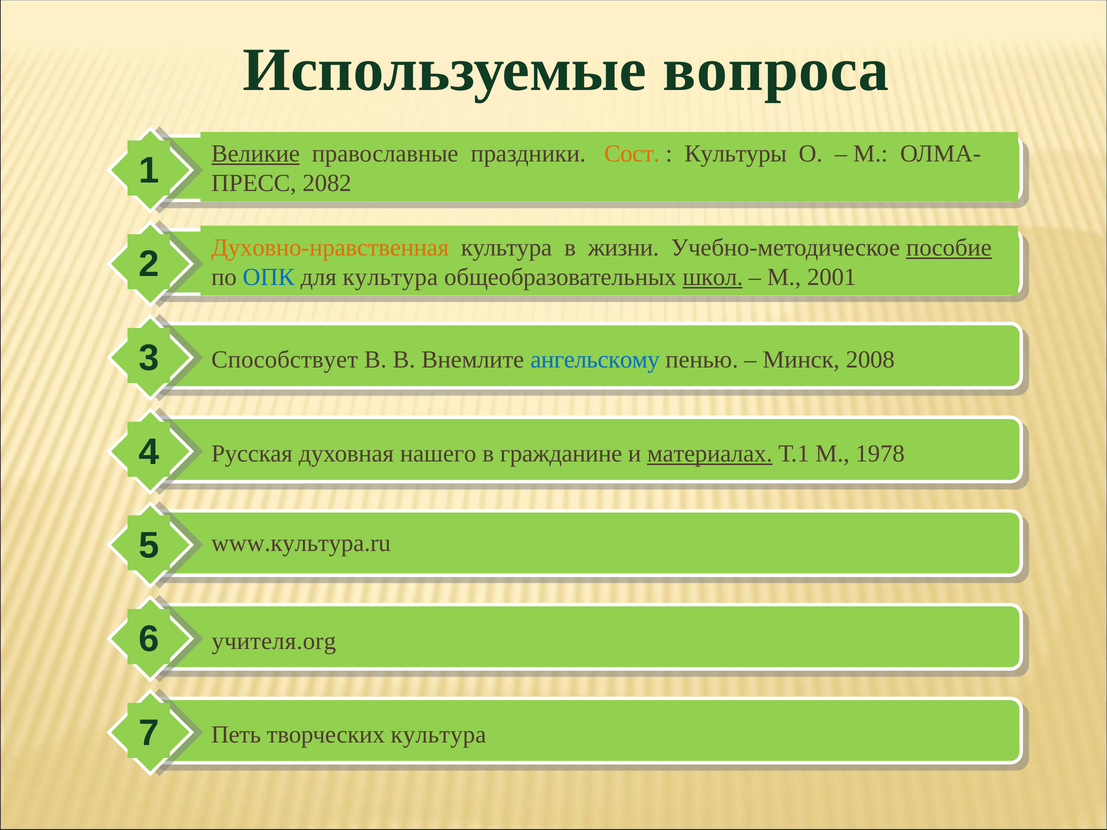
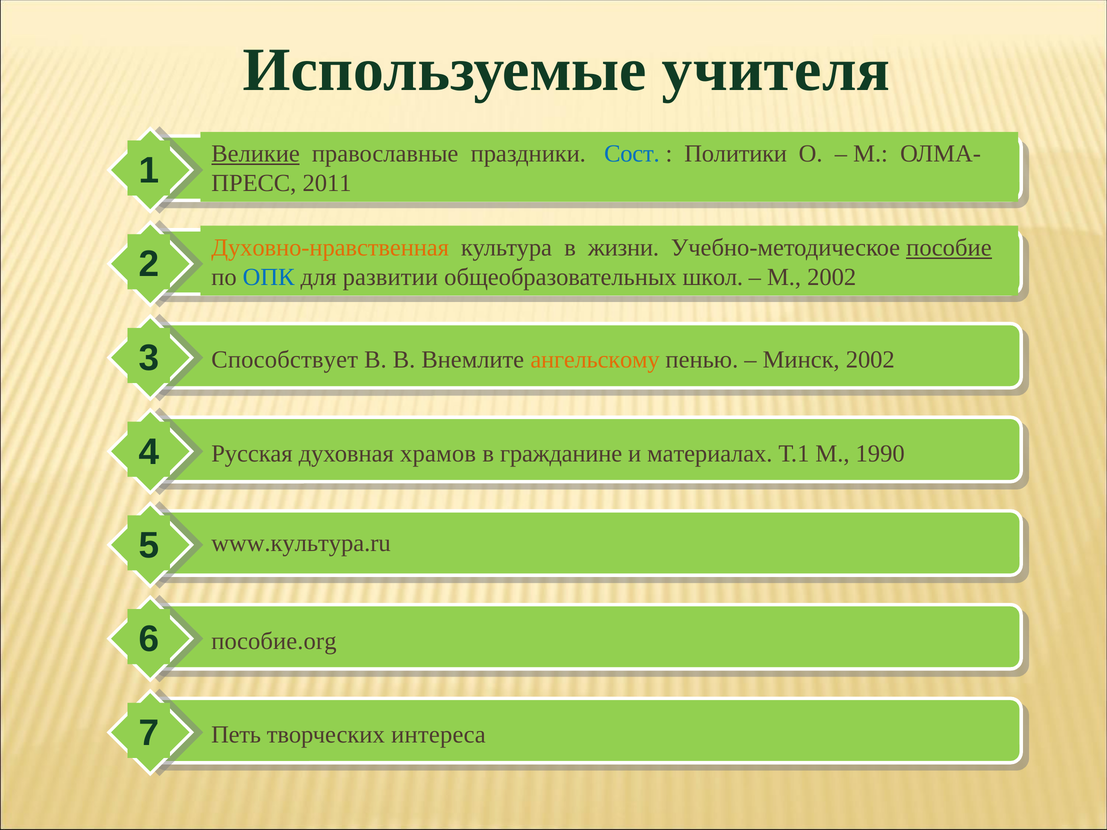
вопроса: вопроса -> учителя (776, 70)
Сост colour: orange -> blue (632, 154)
Культуры: Культуры -> Политики (736, 154)
2082: 2082 -> 2011 (327, 183)
для культура: культура -> развитии (390, 277)
школ underline: present -> none (713, 277)
М 2001: 2001 -> 2002 (832, 277)
ангельскому colour: blue -> orange (595, 360)
Минск 2008: 2008 -> 2002 (870, 360)
нашего: нашего -> храмов (438, 454)
материалах underline: present -> none (710, 454)
1978: 1978 -> 1990 (880, 454)
учителя.org: учителя.org -> пособие.org (274, 641)
творческих культура: культура -> интереса (438, 735)
